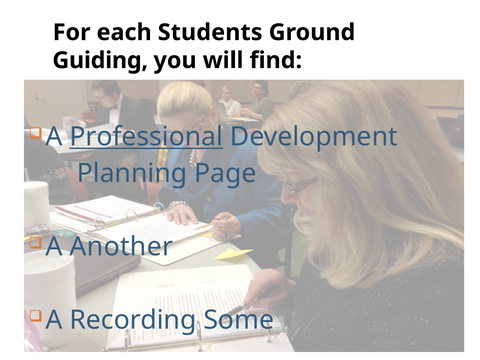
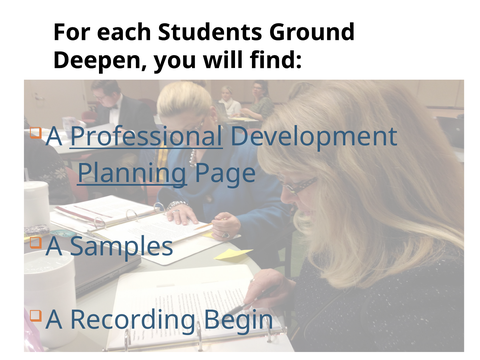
Guiding: Guiding -> Deepen (100, 60)
Planning underline: none -> present (132, 173)
Another: Another -> Samples (122, 247)
Some: Some -> Begin (239, 320)
